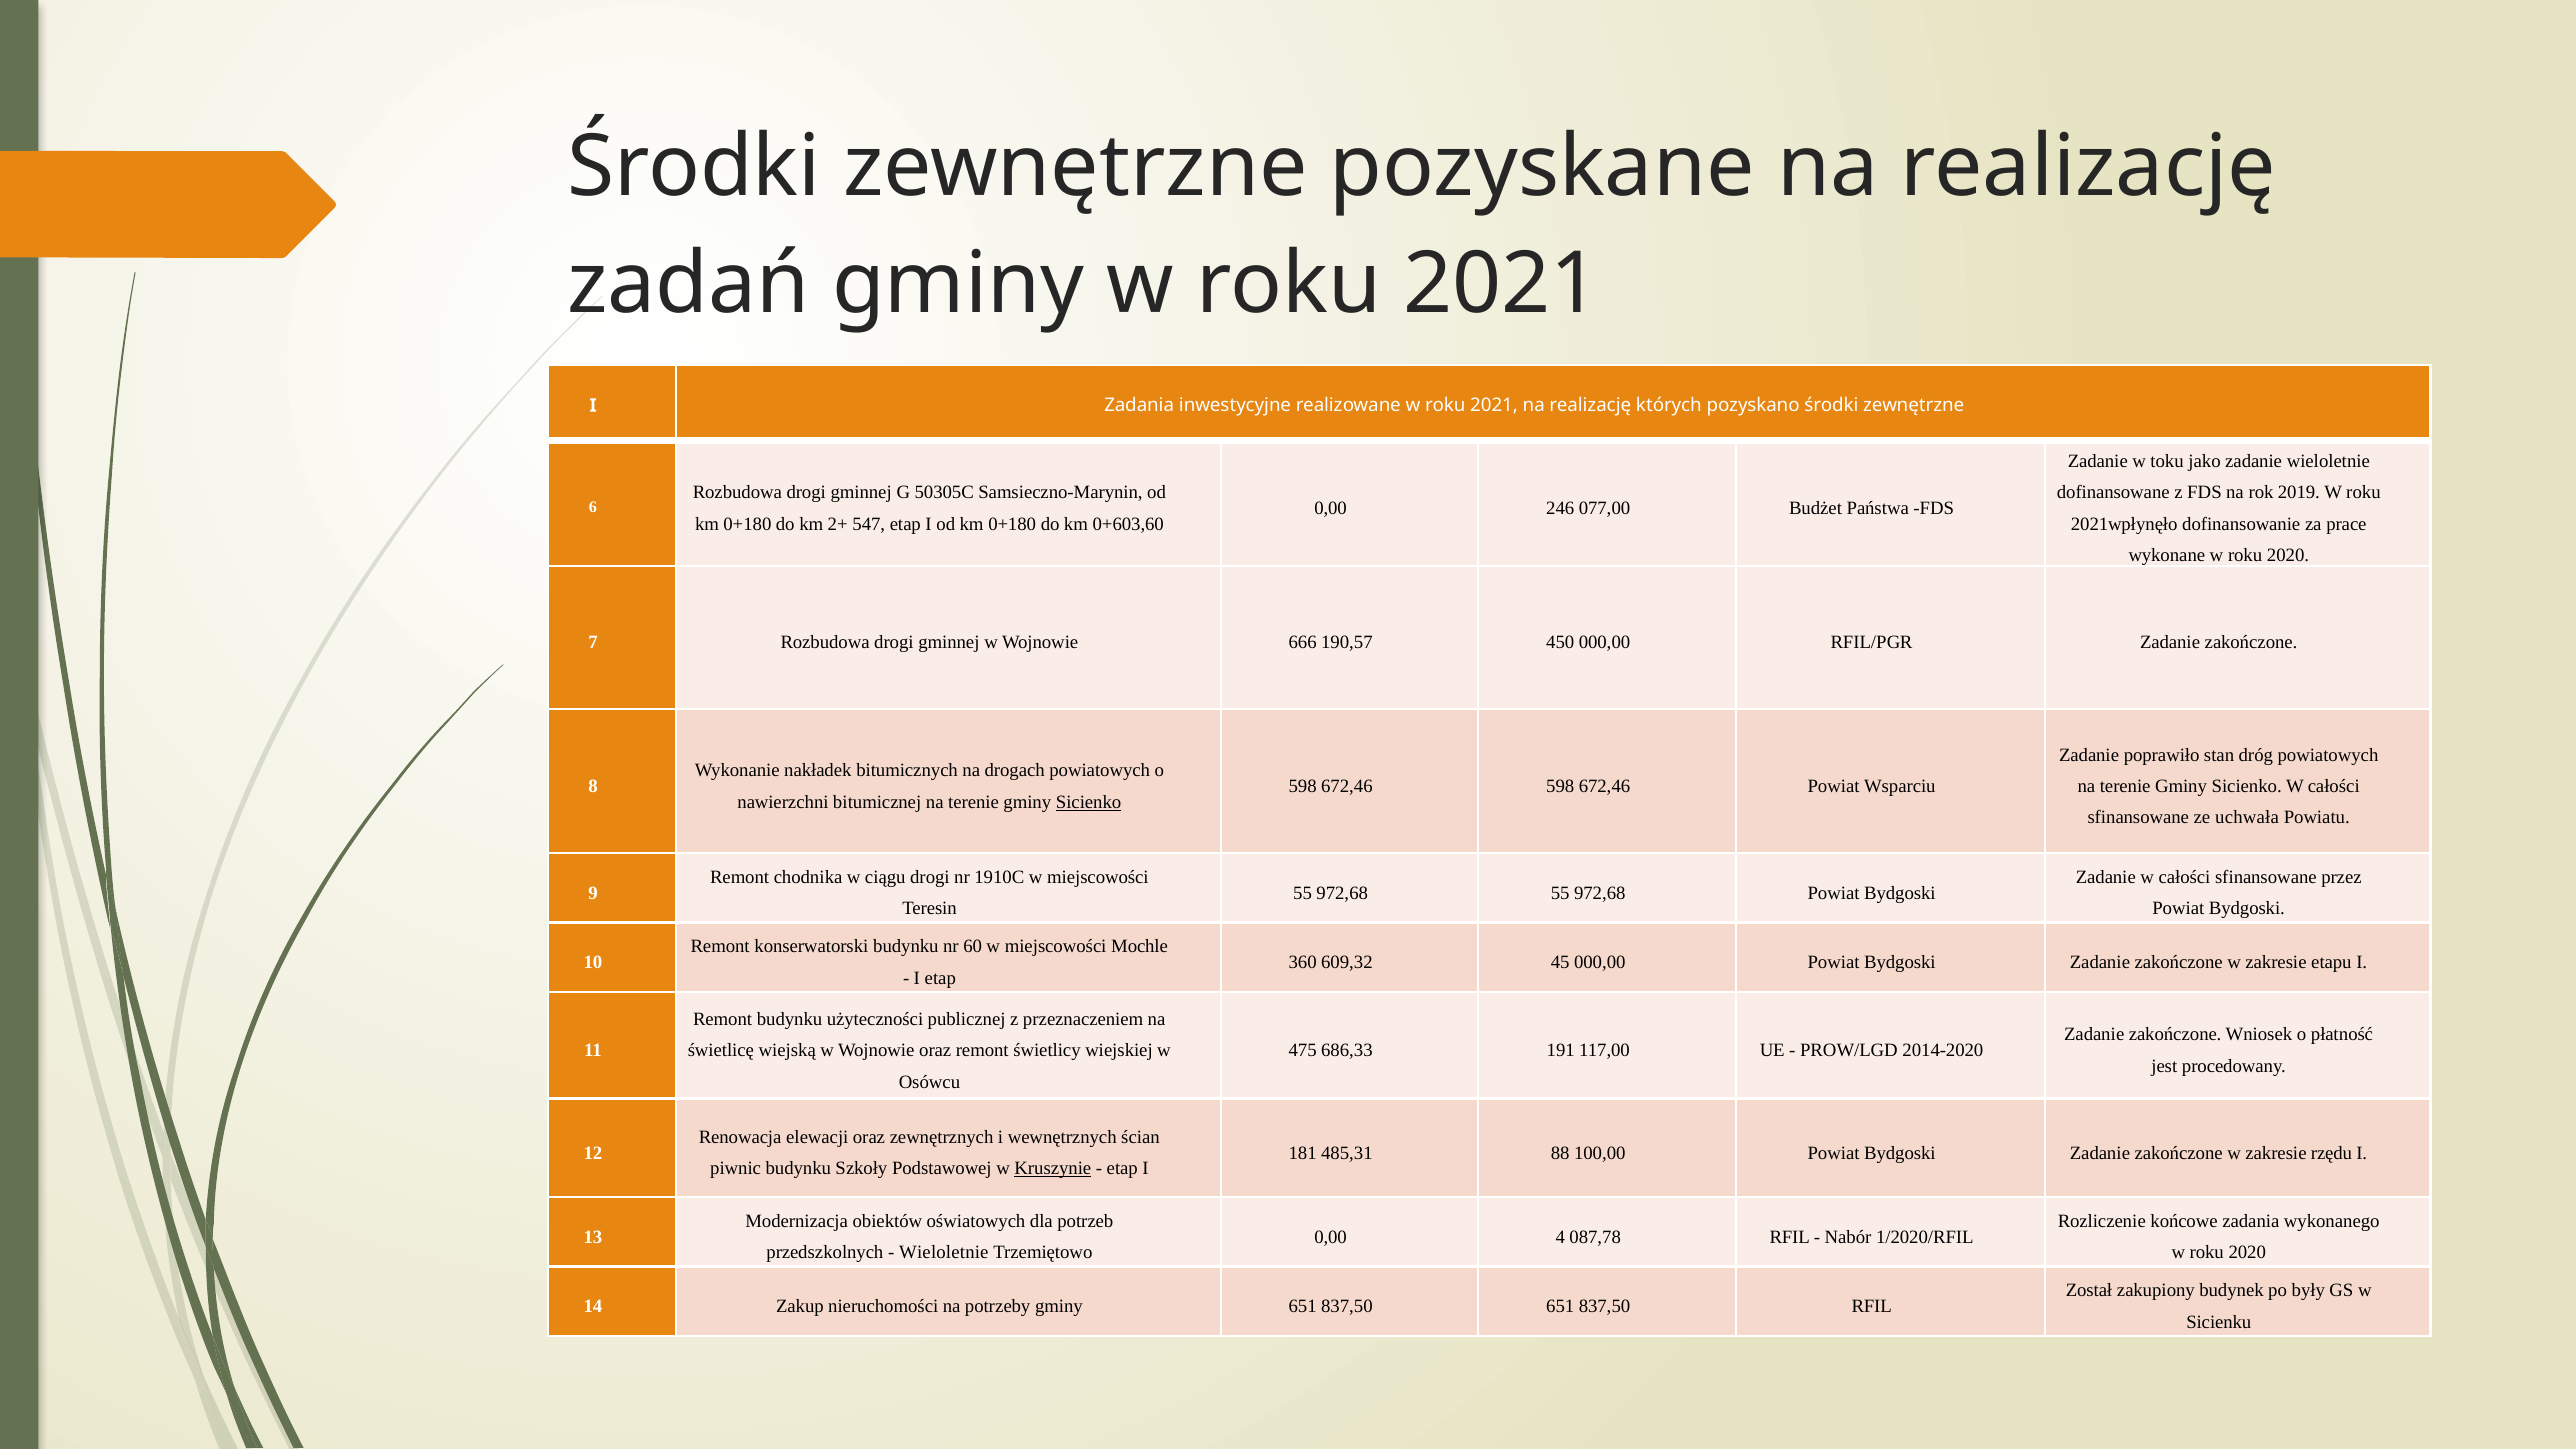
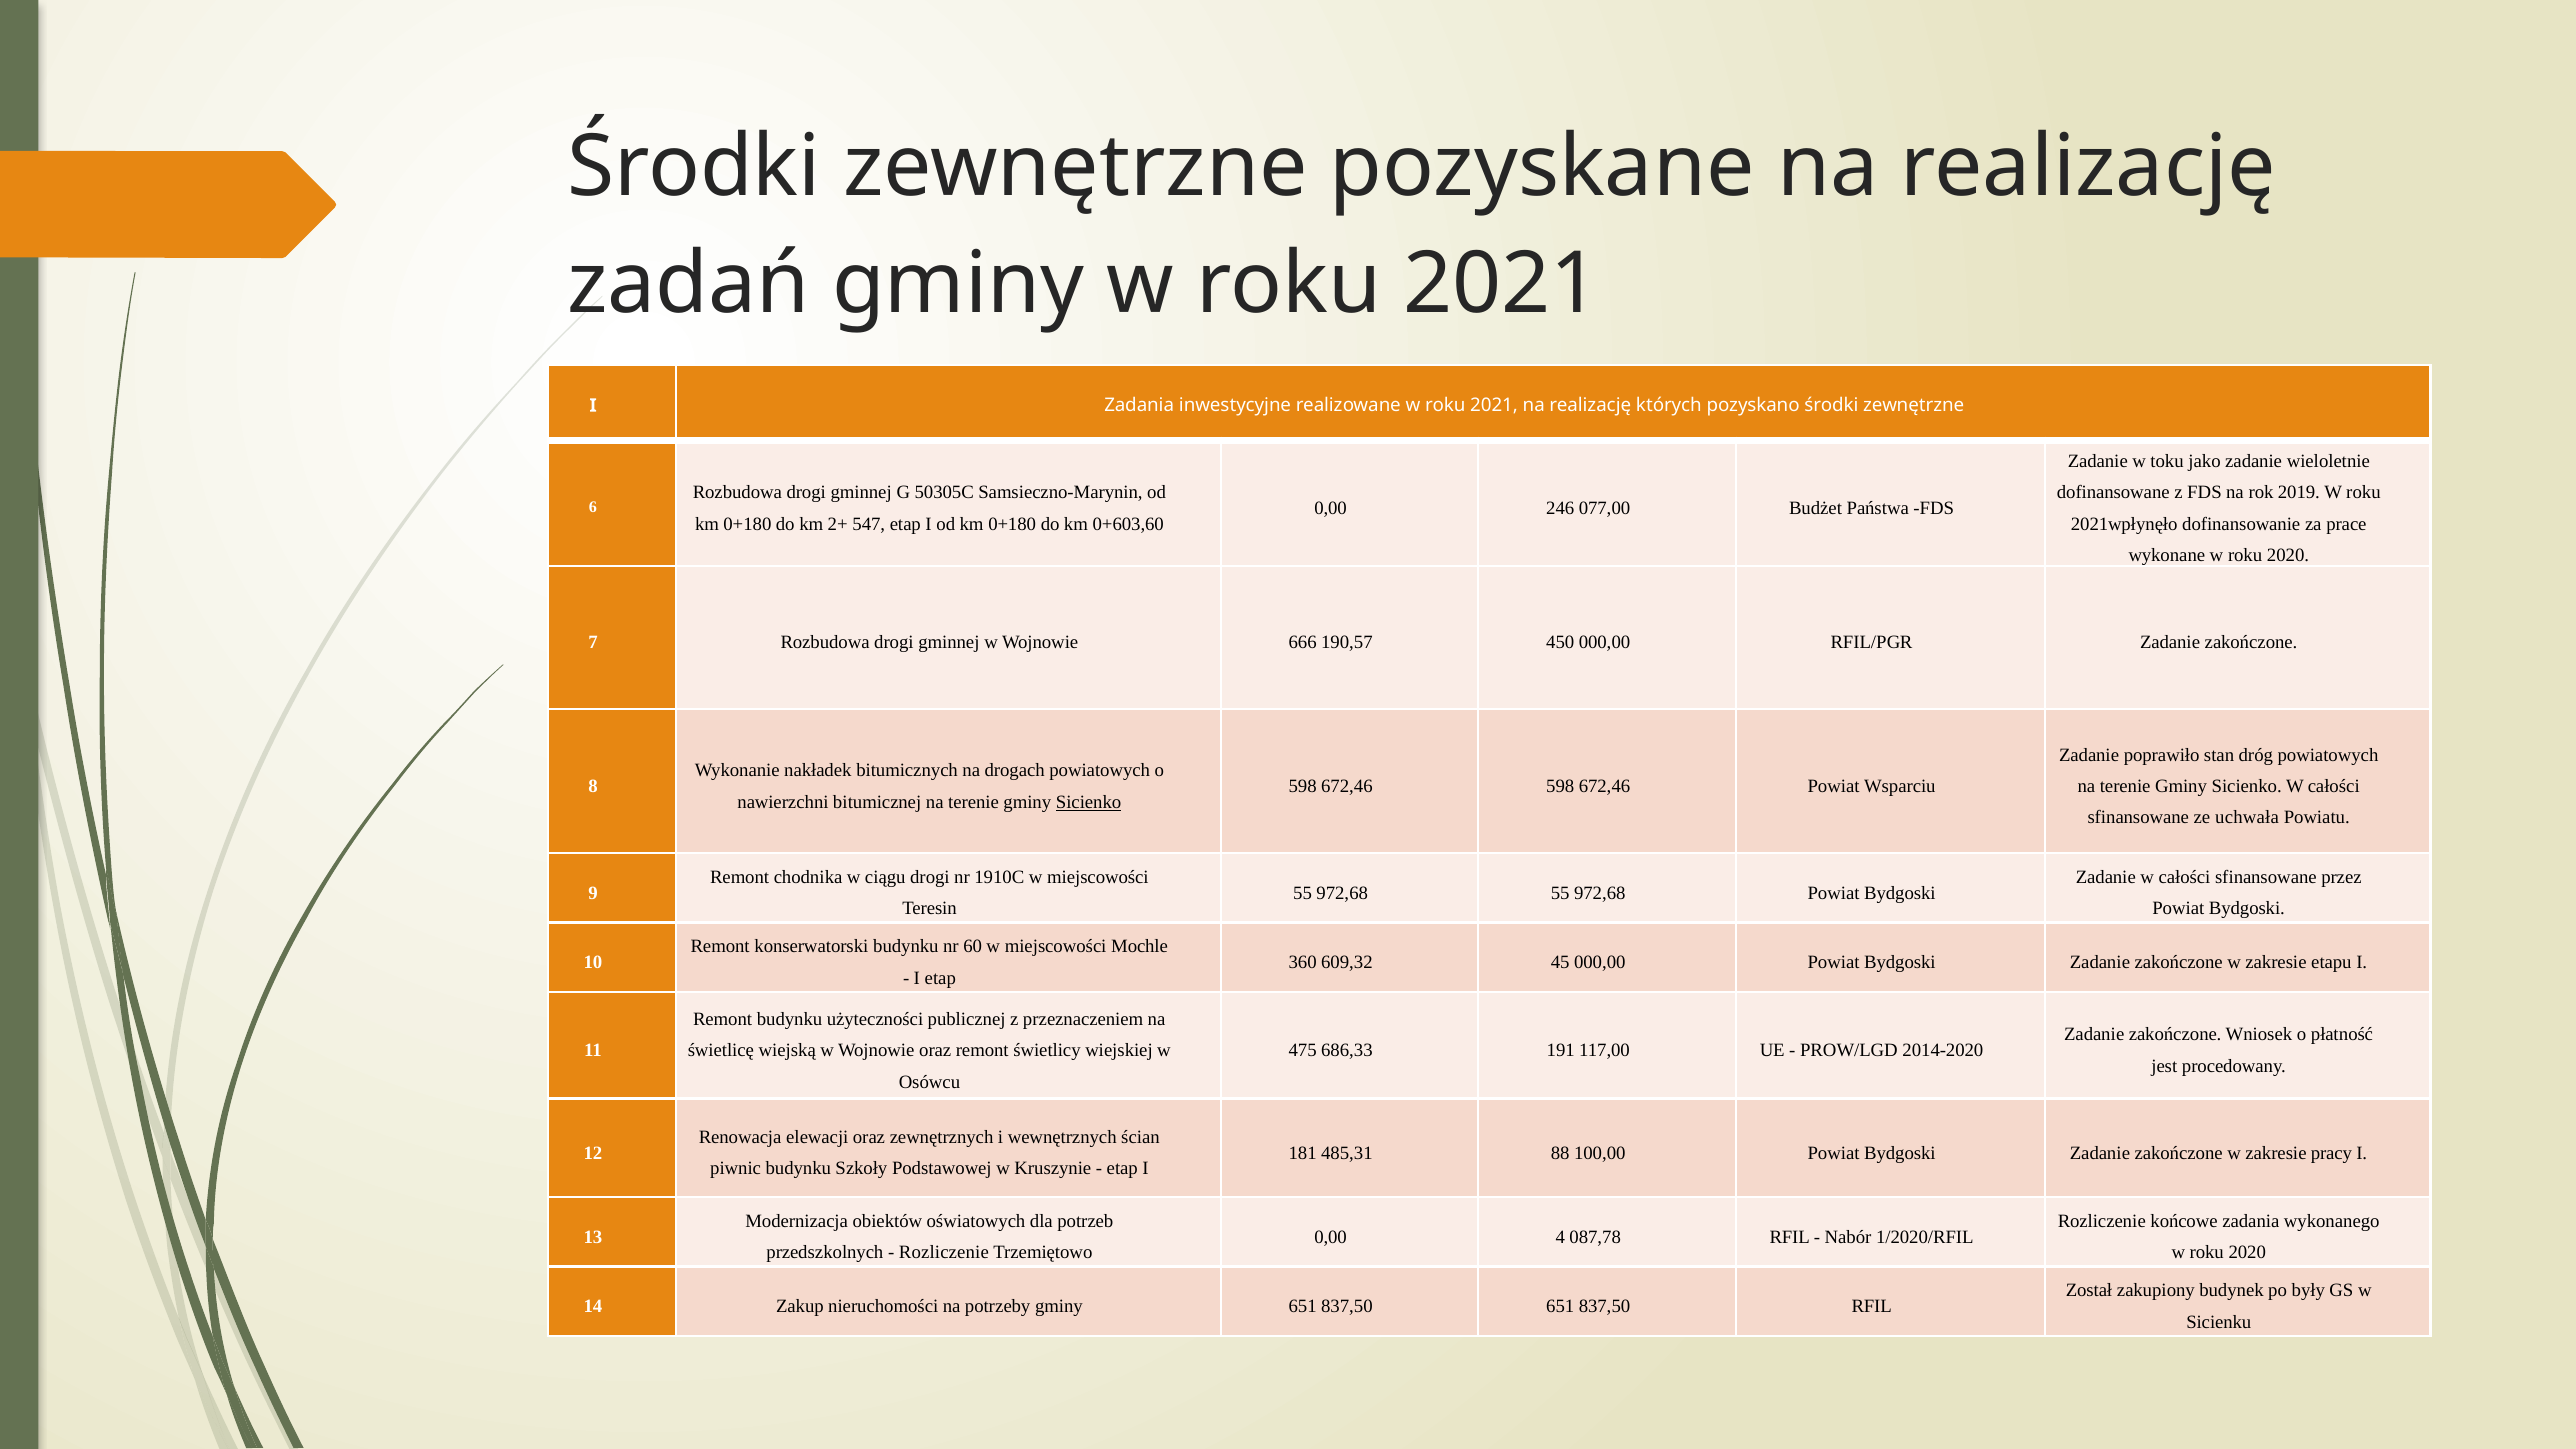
rzędu: rzędu -> pracy (2331, 1153)
Kruszynie underline: present -> none (1053, 1169)
Wieloletnie: Wieloletnie -> Rozliczenie (944, 1253)
